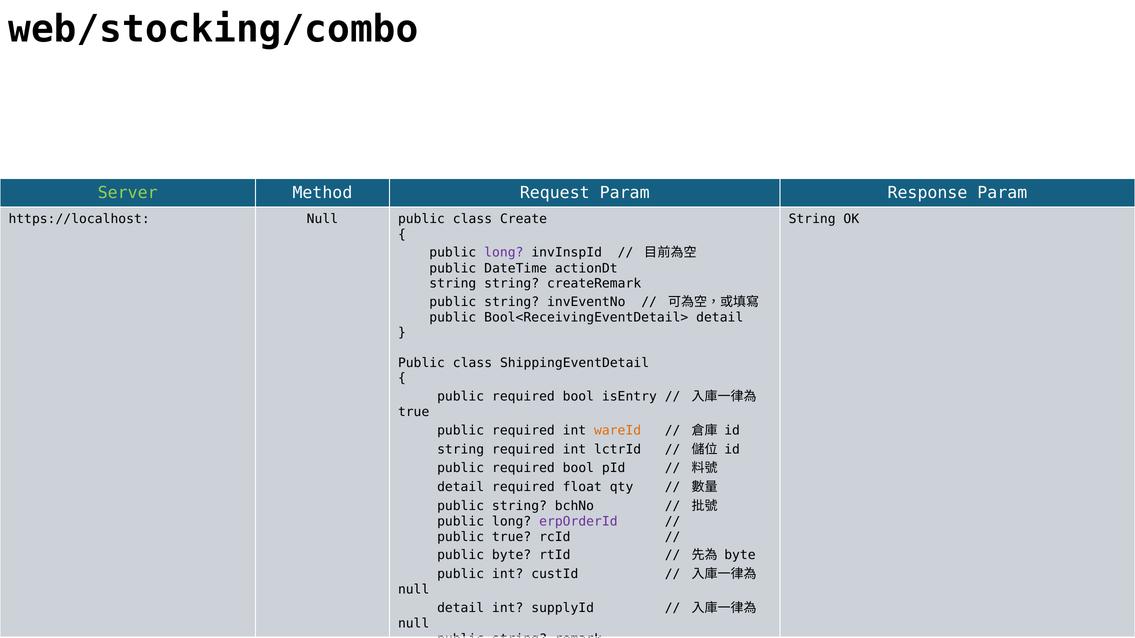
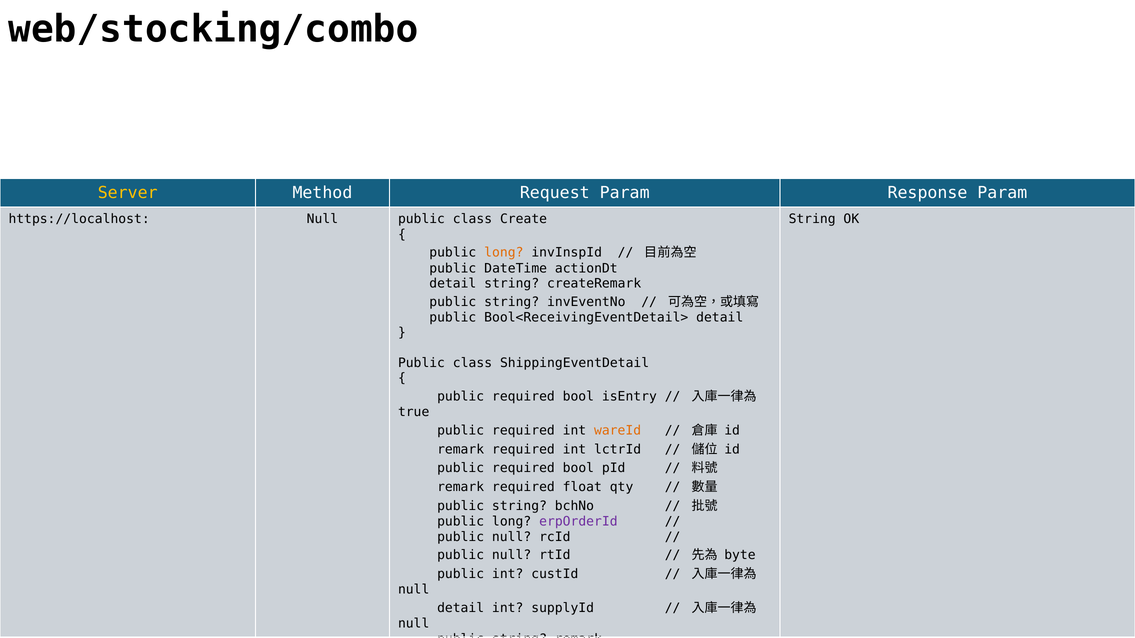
Server colour: light green -> yellow (128, 193)
long colour: purple -> orange (504, 253)
string: string -> detail (453, 284)
string: string -> remark (461, 450)
detail: detail -> remark (461, 487)
true: true -> null (512, 537)
byte: byte -> null (512, 555)
